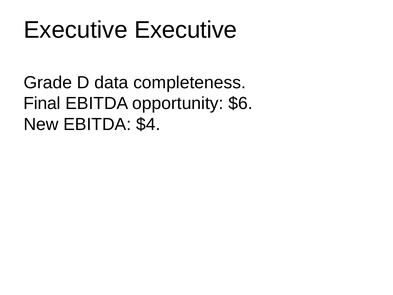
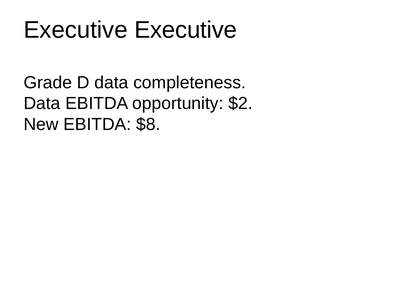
Final: Final -> Data (42, 103)
$6: $6 -> $2 (240, 103)
$4: $4 -> $8 (148, 124)
